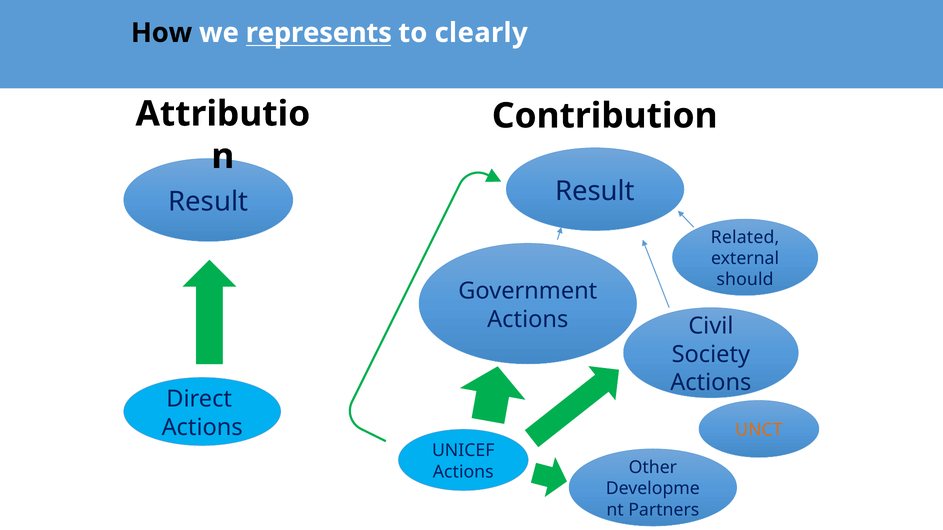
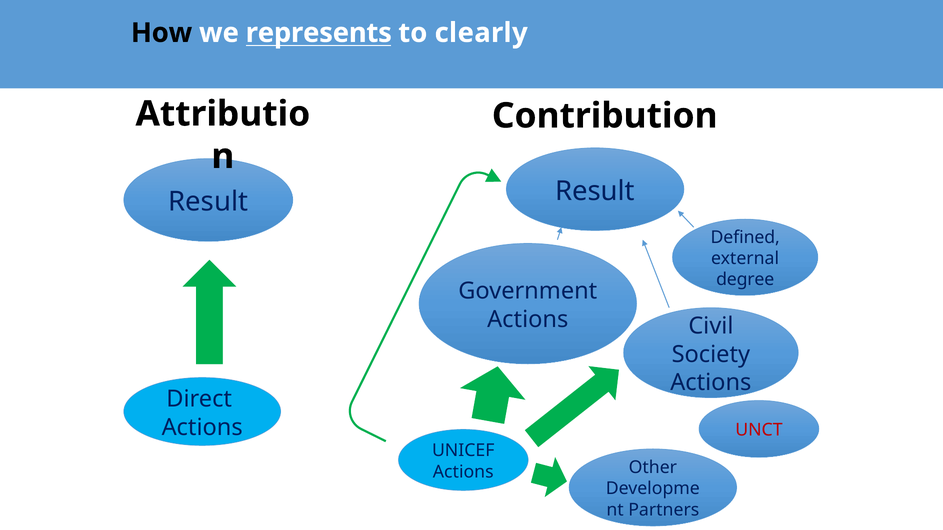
Related: Related -> Defined (745, 237)
should: should -> degree (745, 280)
UNCT colour: orange -> red (759, 430)
